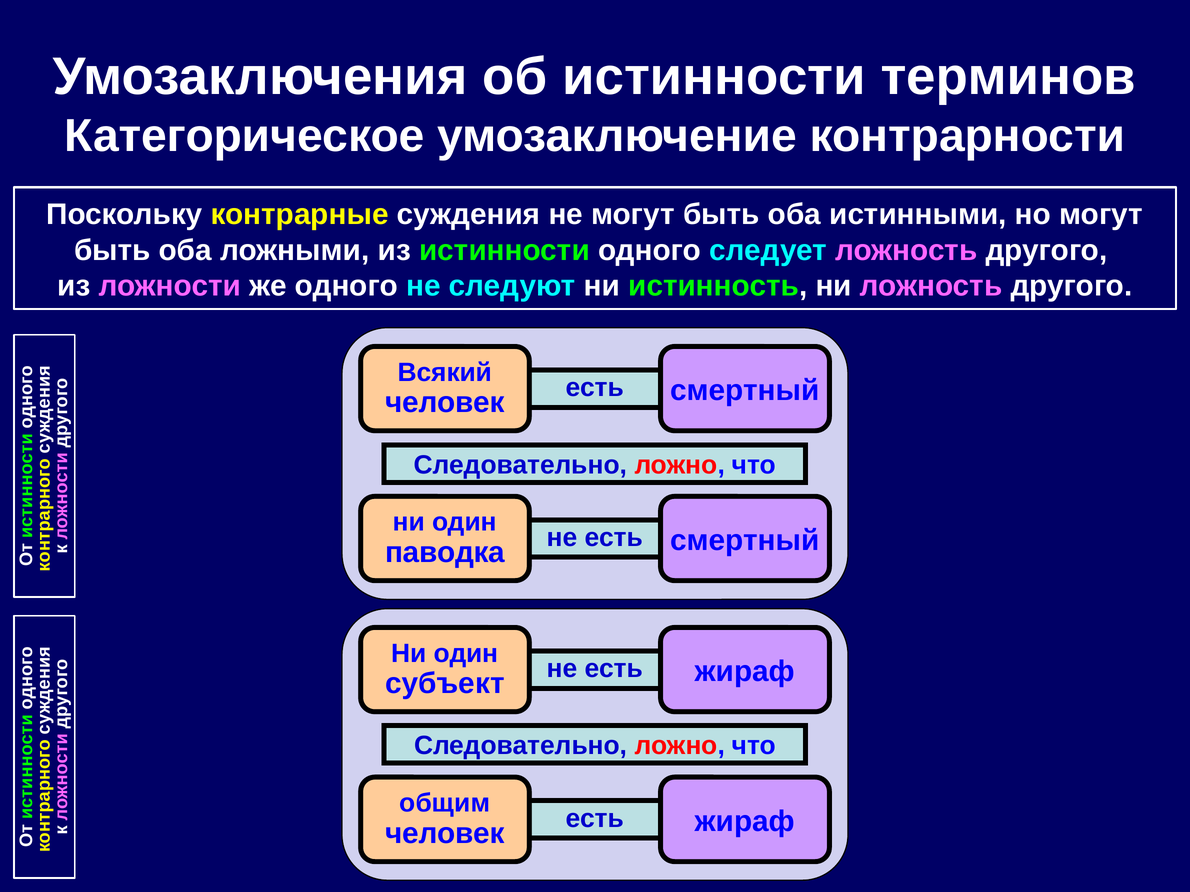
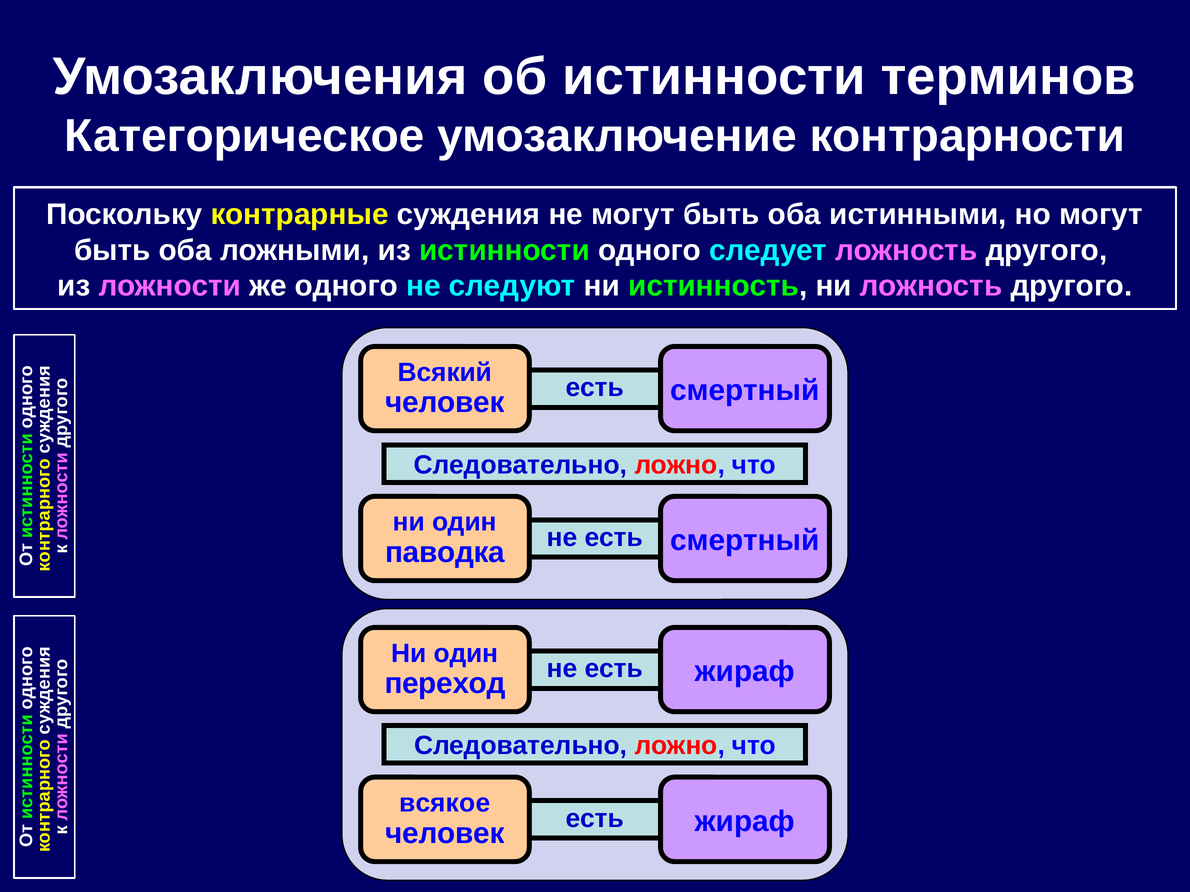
субъект: субъект -> переход (445, 684)
общим: общим -> всякое (445, 804)
